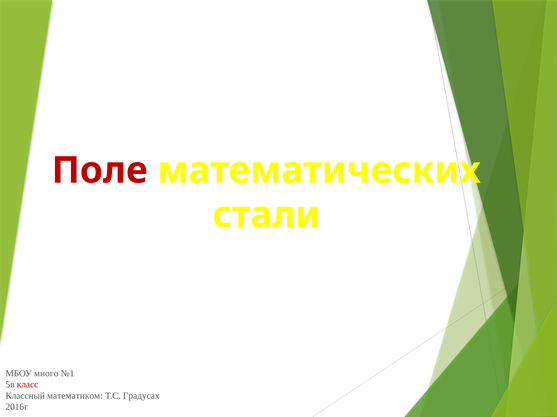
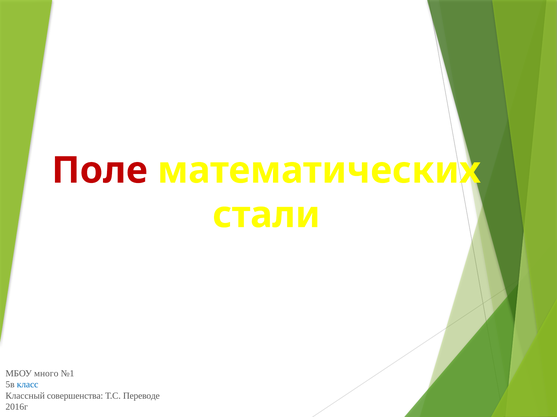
класс colour: red -> blue (28, 385)
математиком: математиком -> совершенства (75, 396)
Градусах: Градусах -> Переводе (141, 396)
